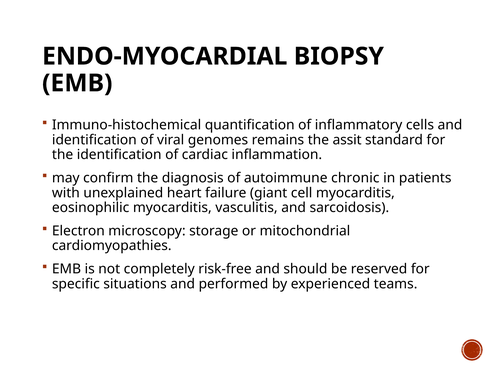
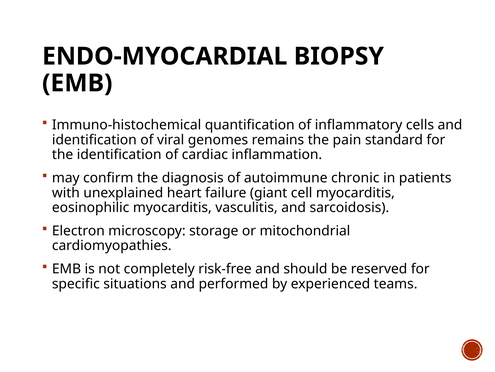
assit: assit -> pain (347, 140)
